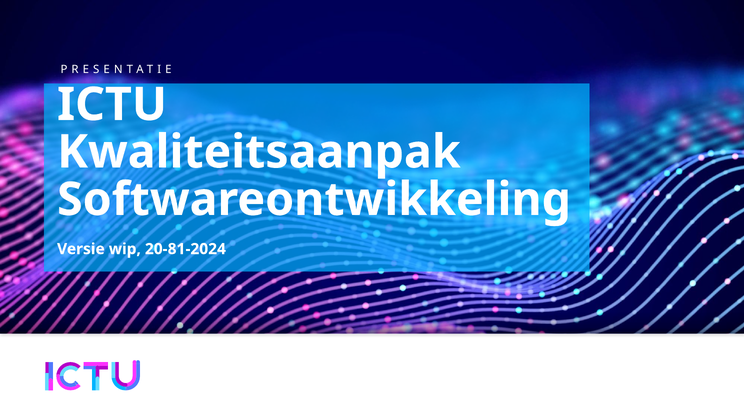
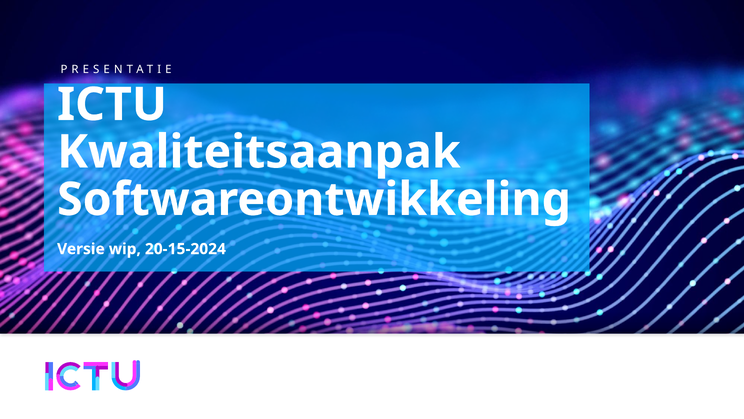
20-81-2024: 20-81-2024 -> 20-15-2024 (185, 249)
